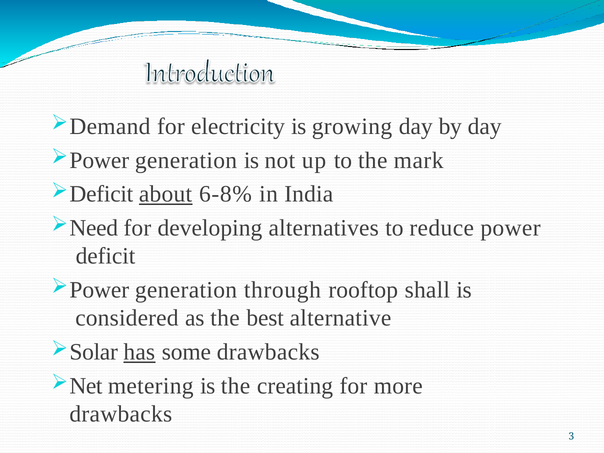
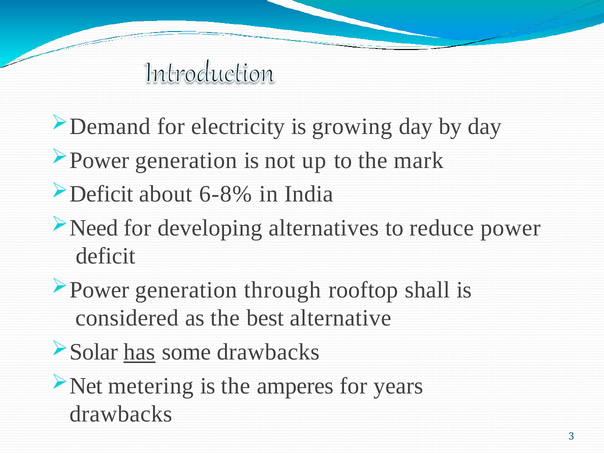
about underline: present -> none (166, 194)
creating: creating -> amperes (295, 386)
more: more -> years (398, 386)
